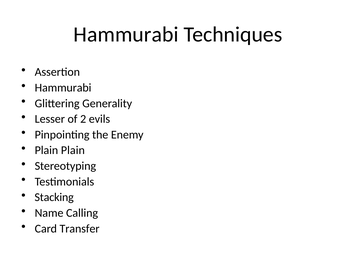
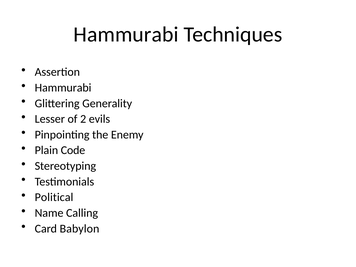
Plain Plain: Plain -> Code (73, 150)
Stacking: Stacking -> Political (54, 197)
Transfer: Transfer -> Babylon (79, 229)
